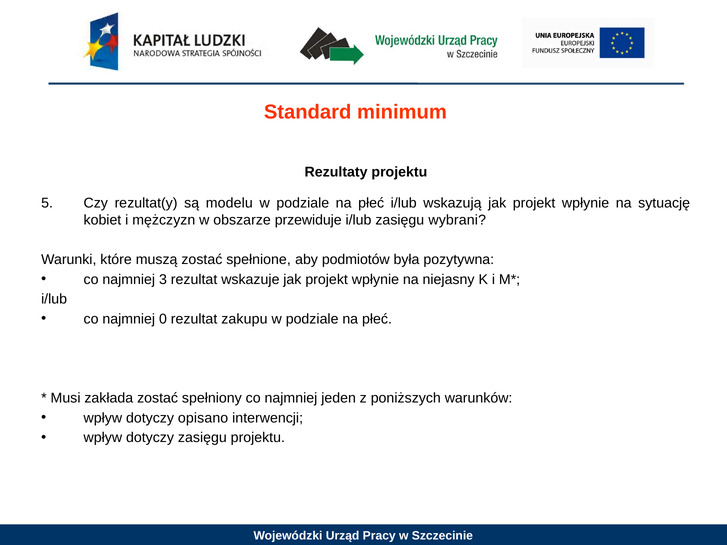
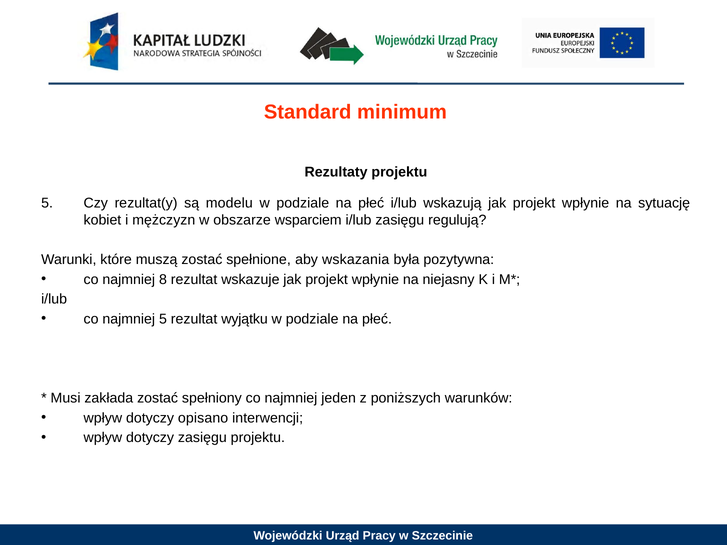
przewiduje: przewiduje -> wsparciem (308, 220)
wybrani: wybrani -> regulują (457, 220)
podmiotów: podmiotów -> wskazania (356, 260)
3: 3 -> 8 (163, 280)
najmniej 0: 0 -> 5 (163, 319)
zakupu: zakupu -> wyjątku (245, 319)
